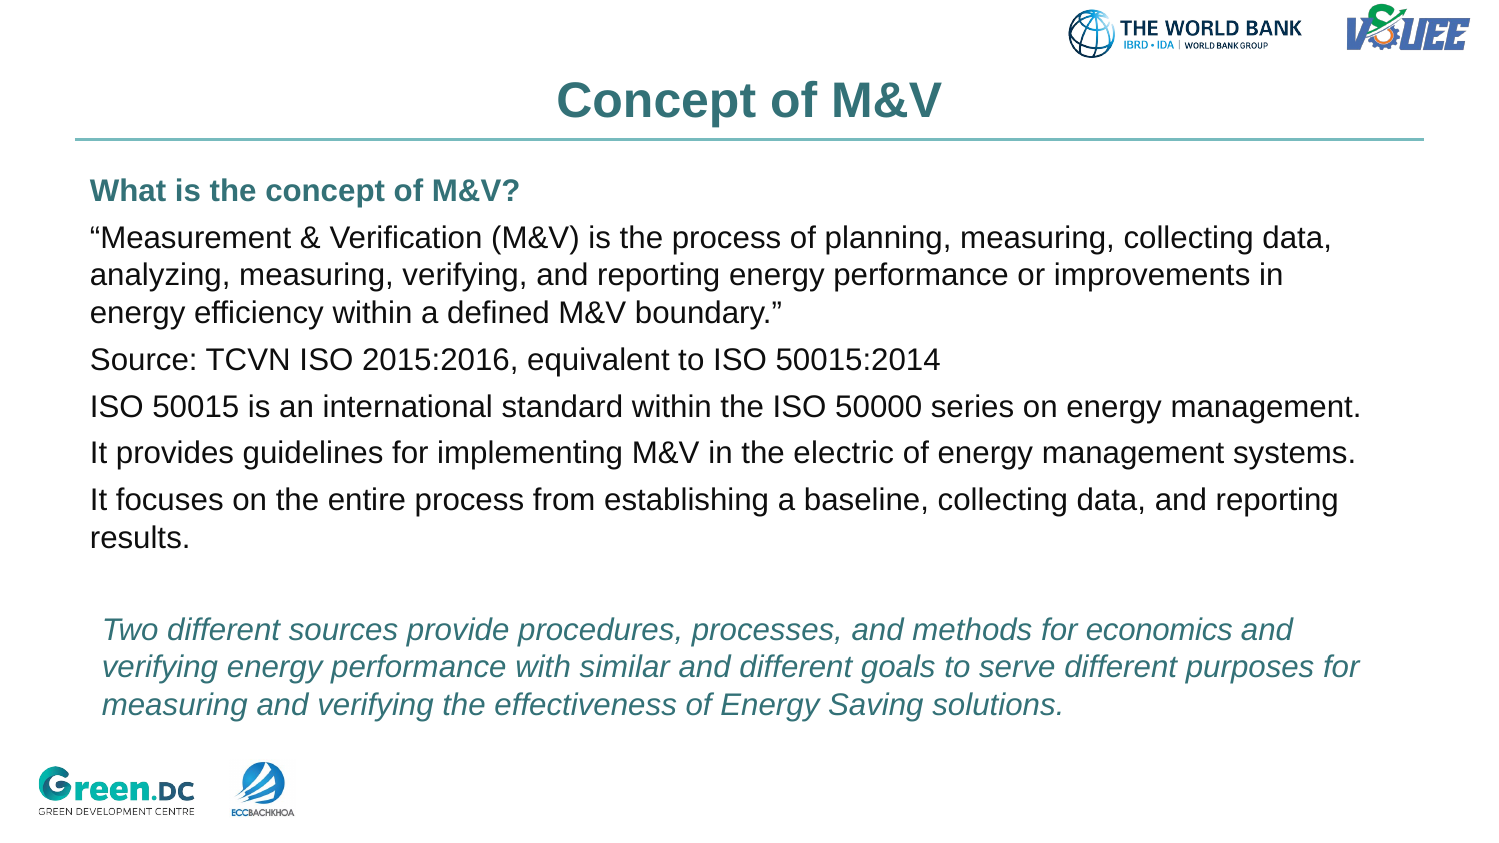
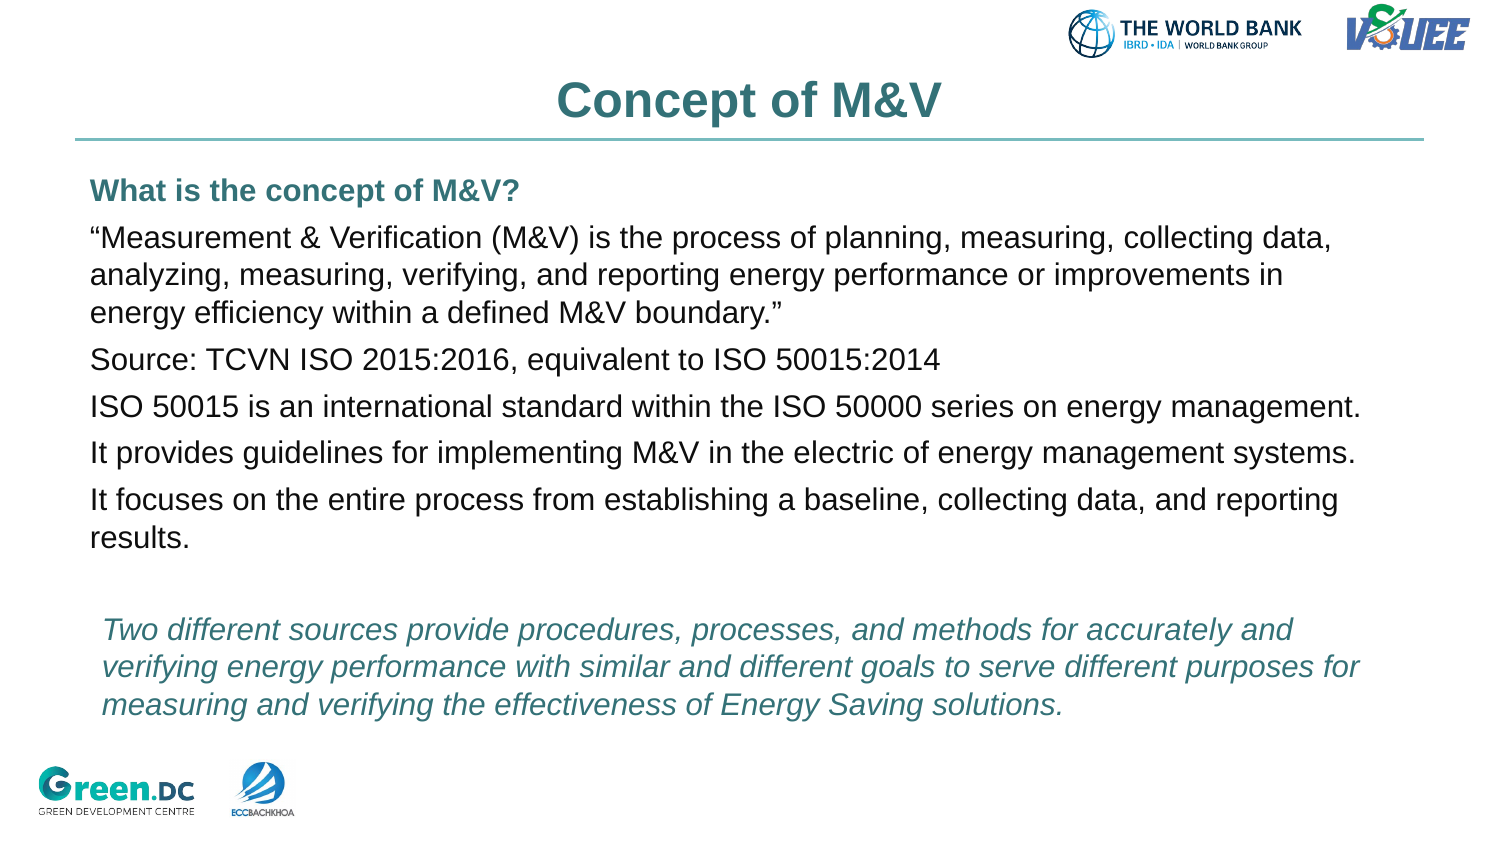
economics: economics -> accurately (1159, 630)
